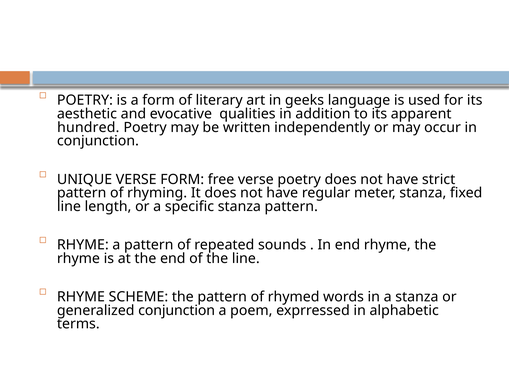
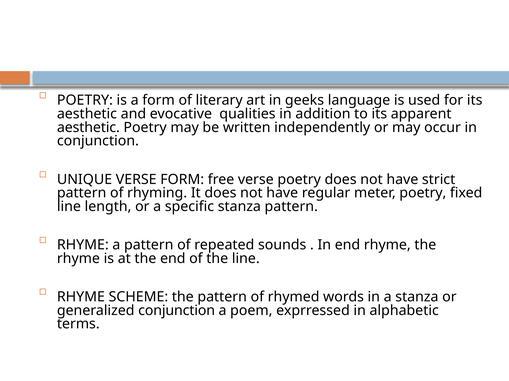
hundred: hundred -> aesthetic (88, 128)
meter stanza: stanza -> poetry (423, 193)
